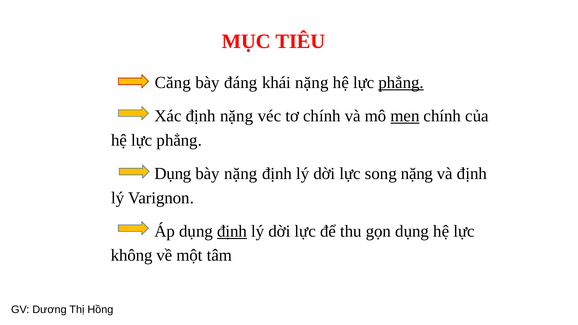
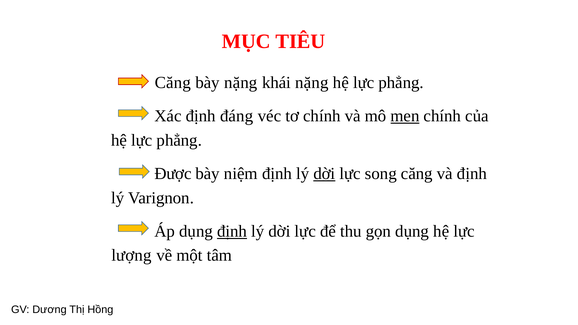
bày đáng: đáng -> nặng (241, 83)
phẳng underline: present -> none (401, 83)
định nặng: nặng -> đáng (237, 116)
Dụng: Dụng -> Được (173, 174)
bày nặng: nặng -> niệm (241, 174)
dời underline: none -> present (324, 174)
song nặng: nặng -> căng (417, 174)
không: không -> lượng (132, 256)
